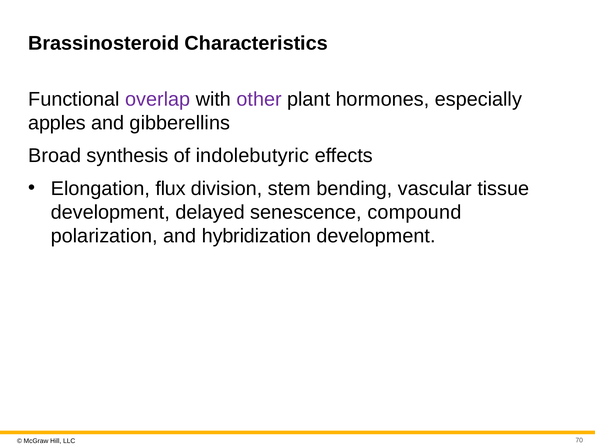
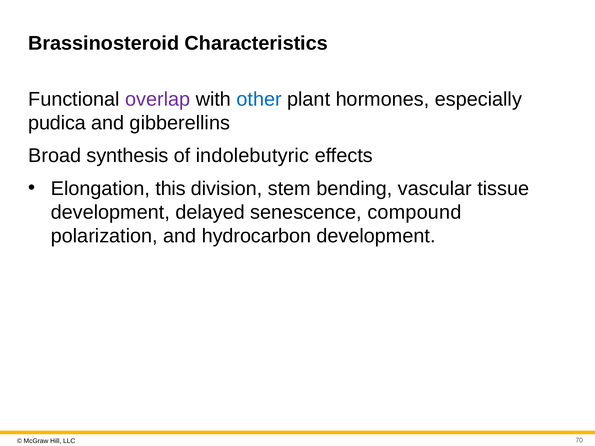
other colour: purple -> blue (259, 99)
apples: apples -> pudica (57, 123)
flux: flux -> this (171, 189)
hybridization: hybridization -> hydrocarbon (256, 236)
